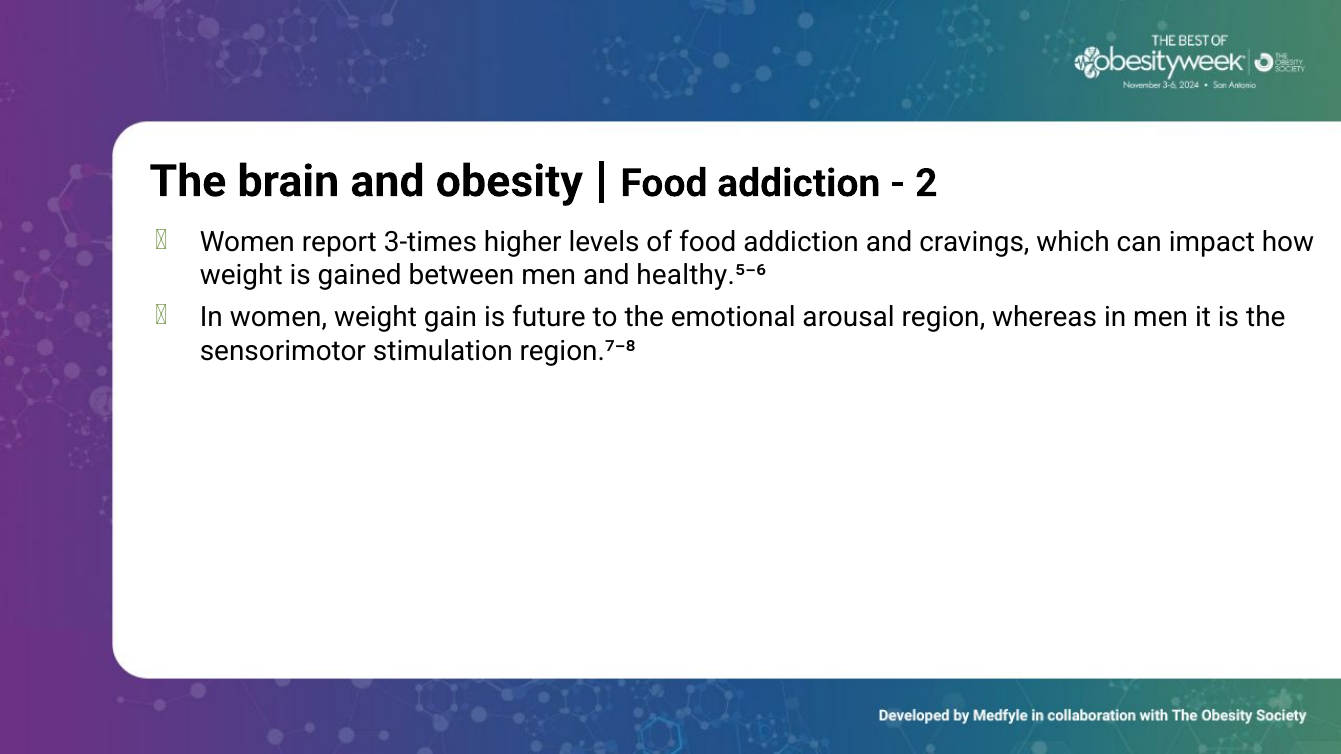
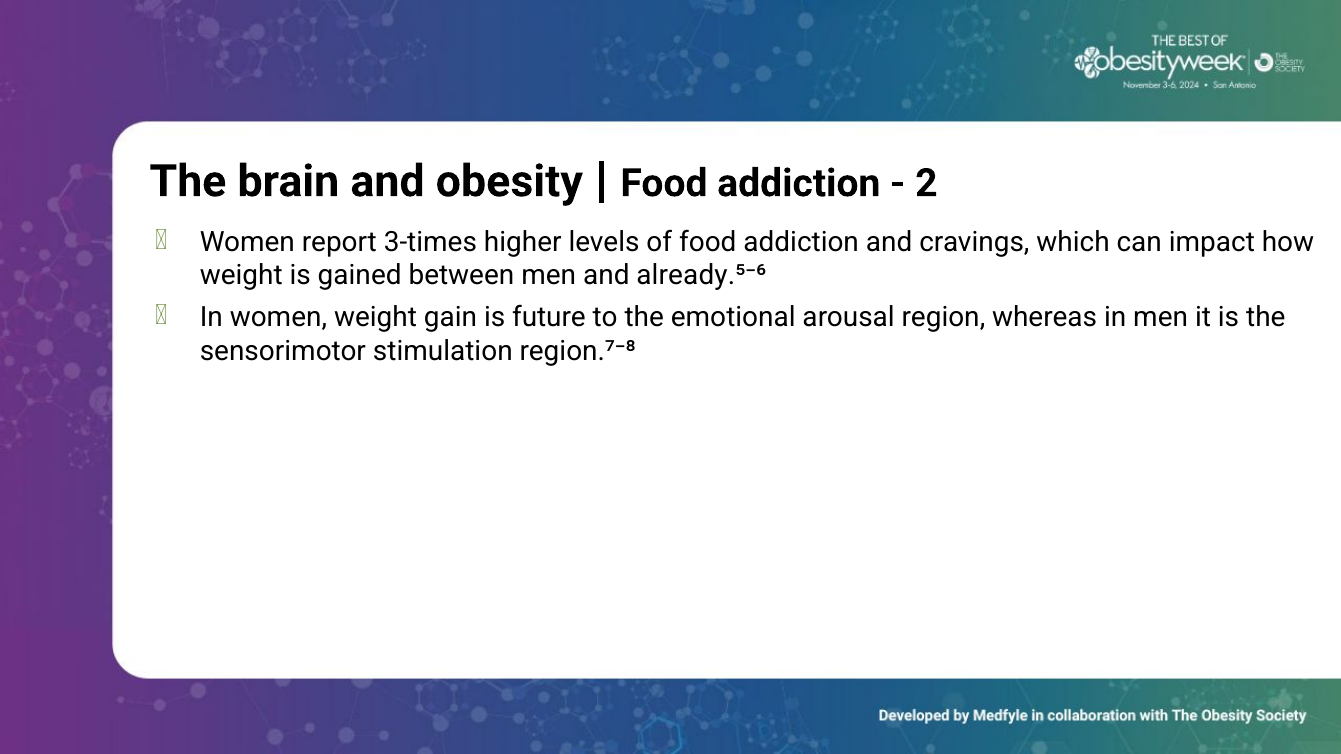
healthy.⁵⁻⁶: healthy.⁵⁻⁶ -> already.⁵⁻⁶ (701, 276)
